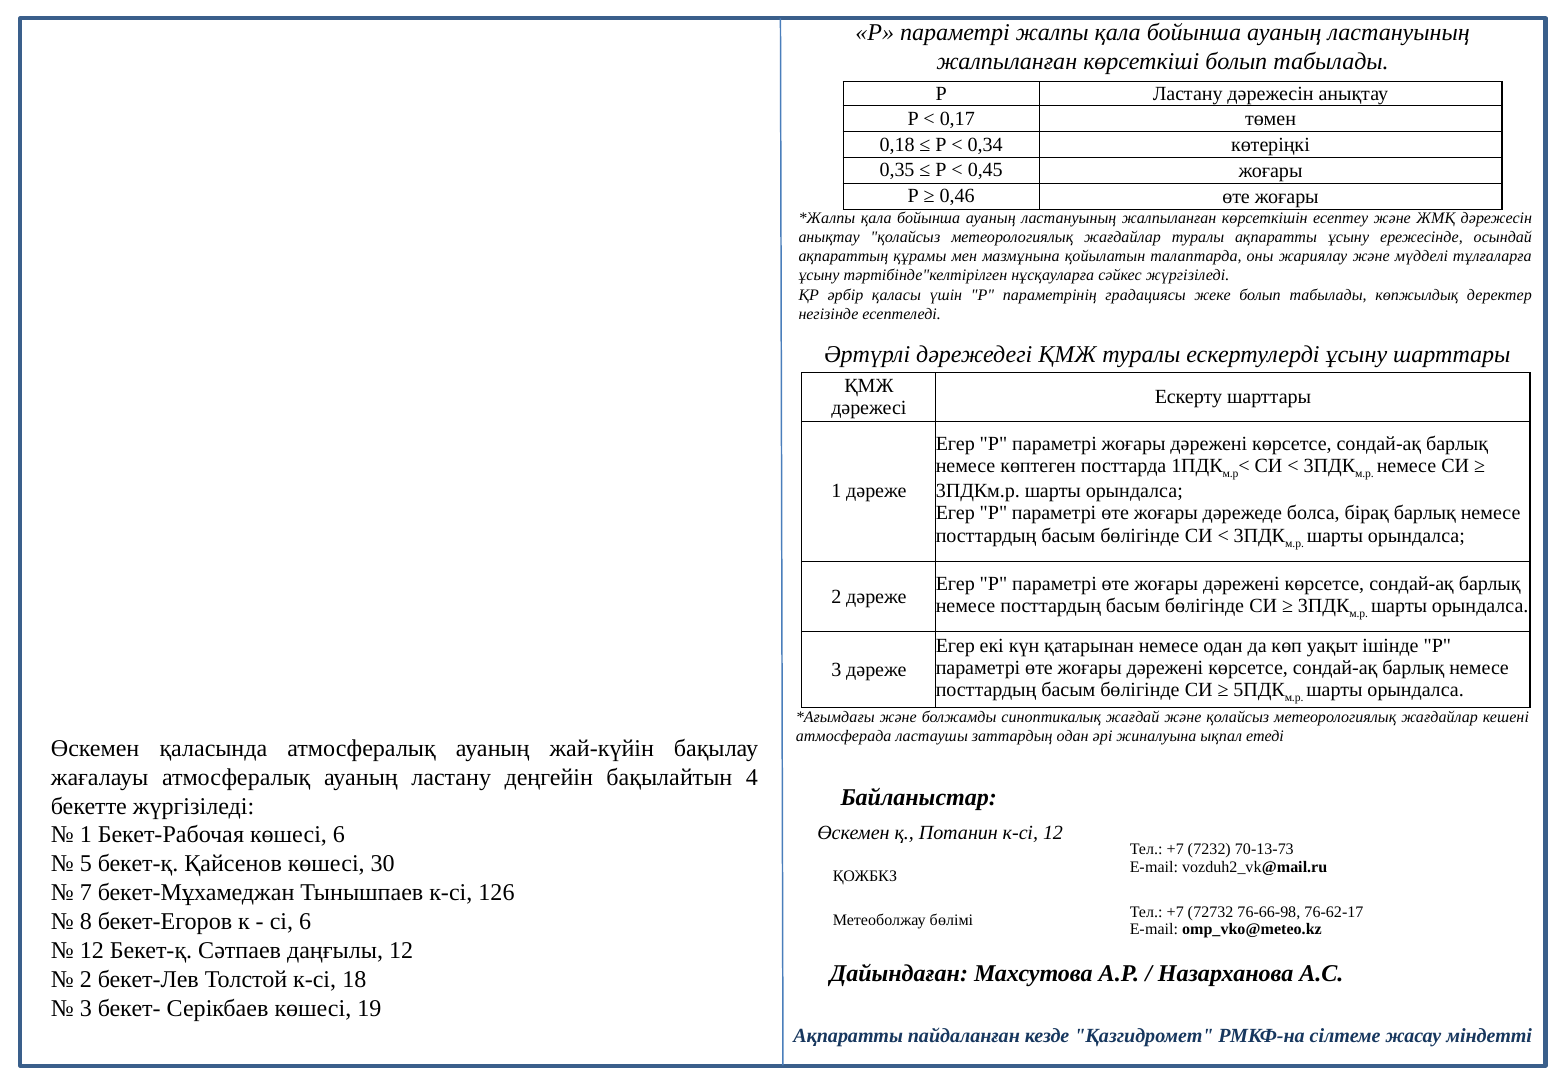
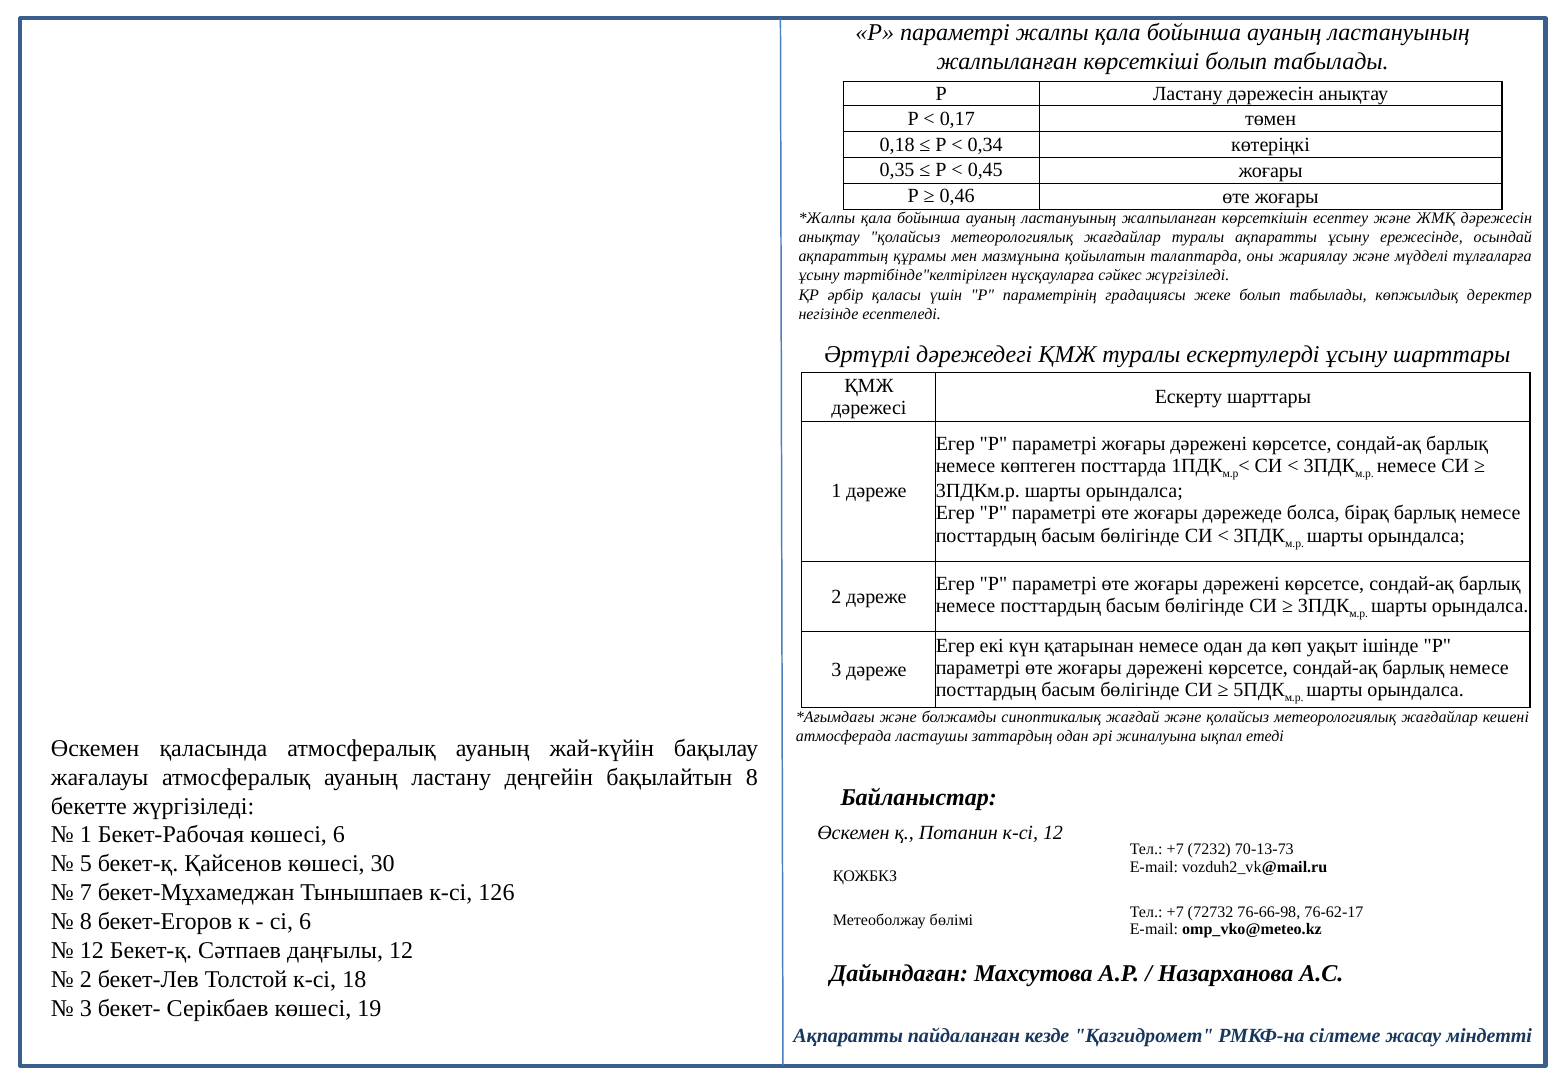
бақылайтын 4: 4 -> 8 (752, 777)
